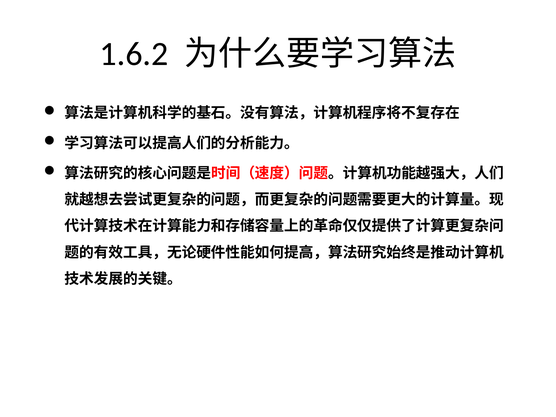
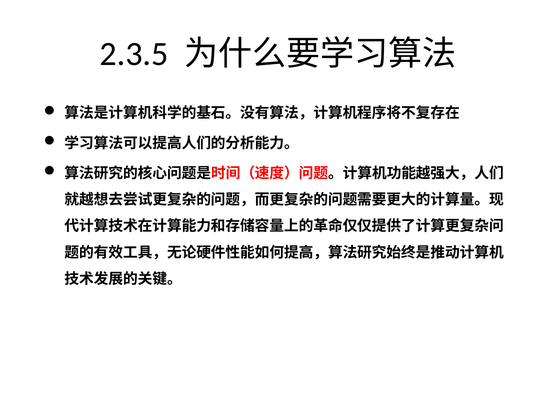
1.6.2: 1.6.2 -> 2.3.5 (134, 54)
